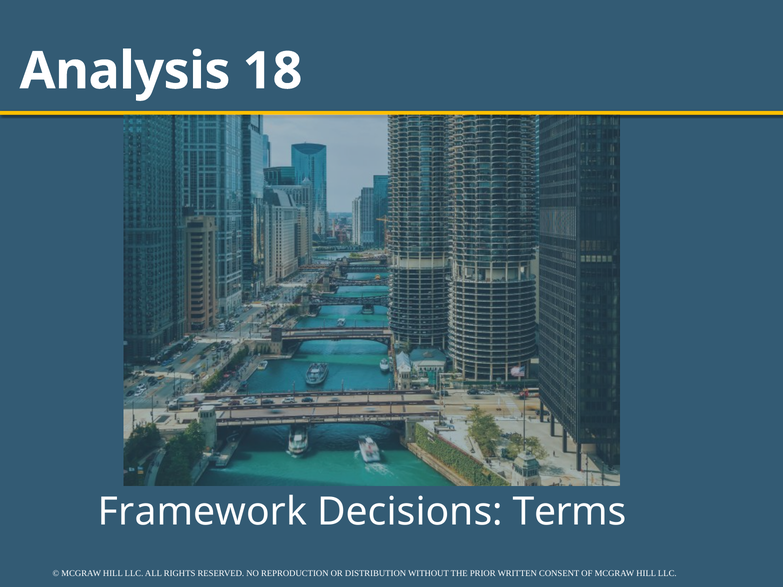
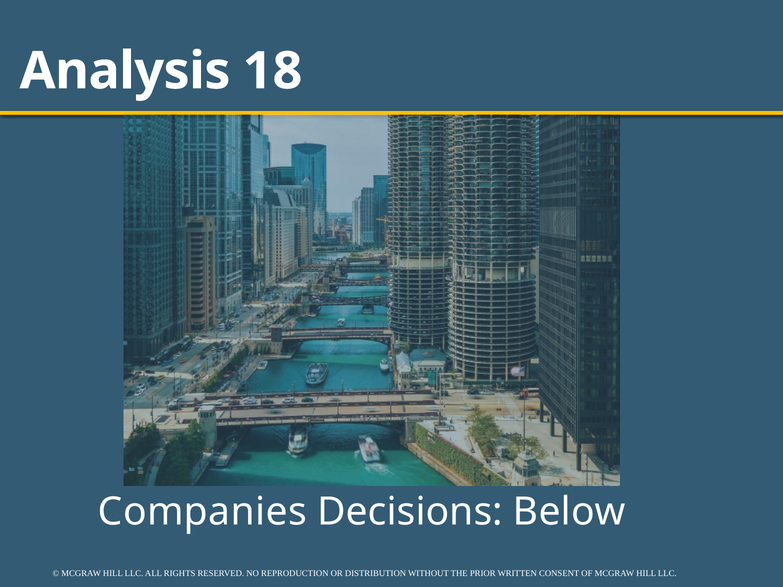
Framework: Framework -> Companies (202, 512)
Terms: Terms -> Below (569, 512)
